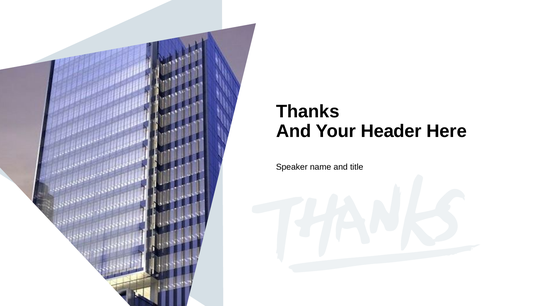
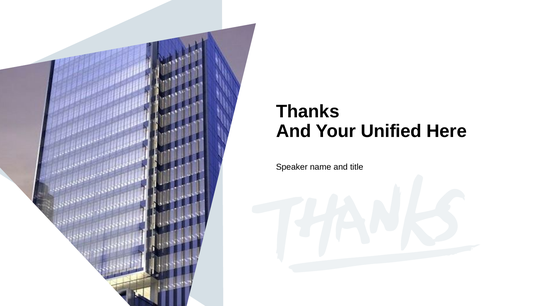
Header: Header -> Unified (391, 131)
